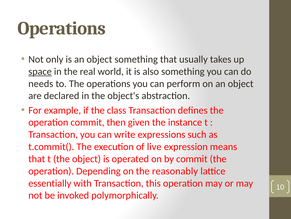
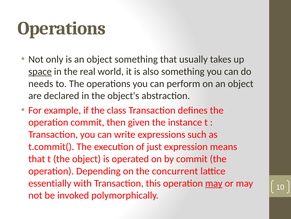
live: live -> just (154, 146)
reasonably: reasonably -> concurrent (175, 171)
may underline: none -> present (214, 183)
